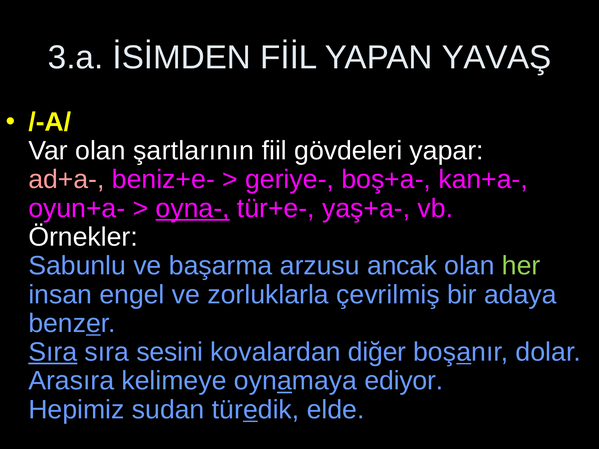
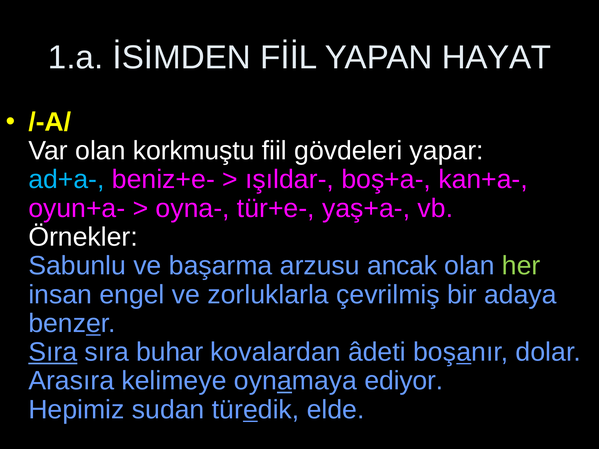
3.a: 3.a -> 1.a (76, 58)
YAVAŞ: YAVAŞ -> HAYAT (496, 58)
şartlarının: şartlarının -> korkmuştu (194, 151)
ad+a- colour: pink -> light blue (66, 180)
geriye-: geriye- -> ışıldar- (290, 180)
oyna- underline: present -> none (193, 208)
sesini: sesini -> buhar (170, 352)
diğer: diğer -> âdeti (377, 352)
